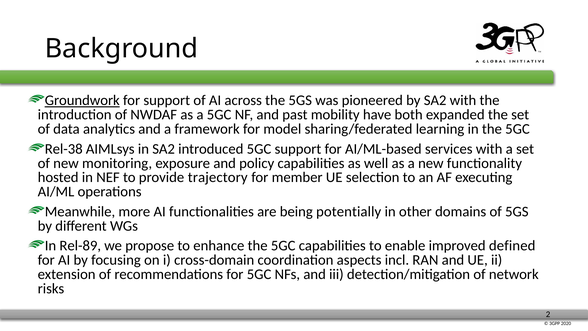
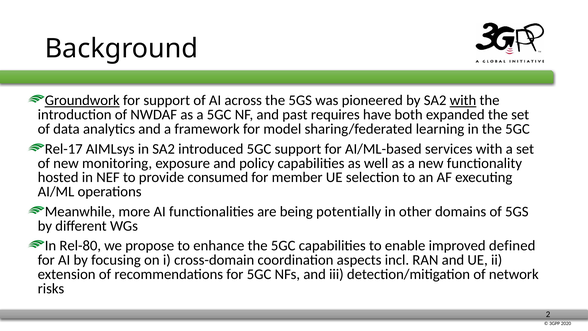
with underline: none -> present (463, 100)
mobility: mobility -> requires (335, 115)
Rel-38: Rel-38 -> Rel-17 (64, 149)
trajectory: trajectory -> consumed (218, 177)
Rel-89: Rel-89 -> Rel-80 (80, 245)
